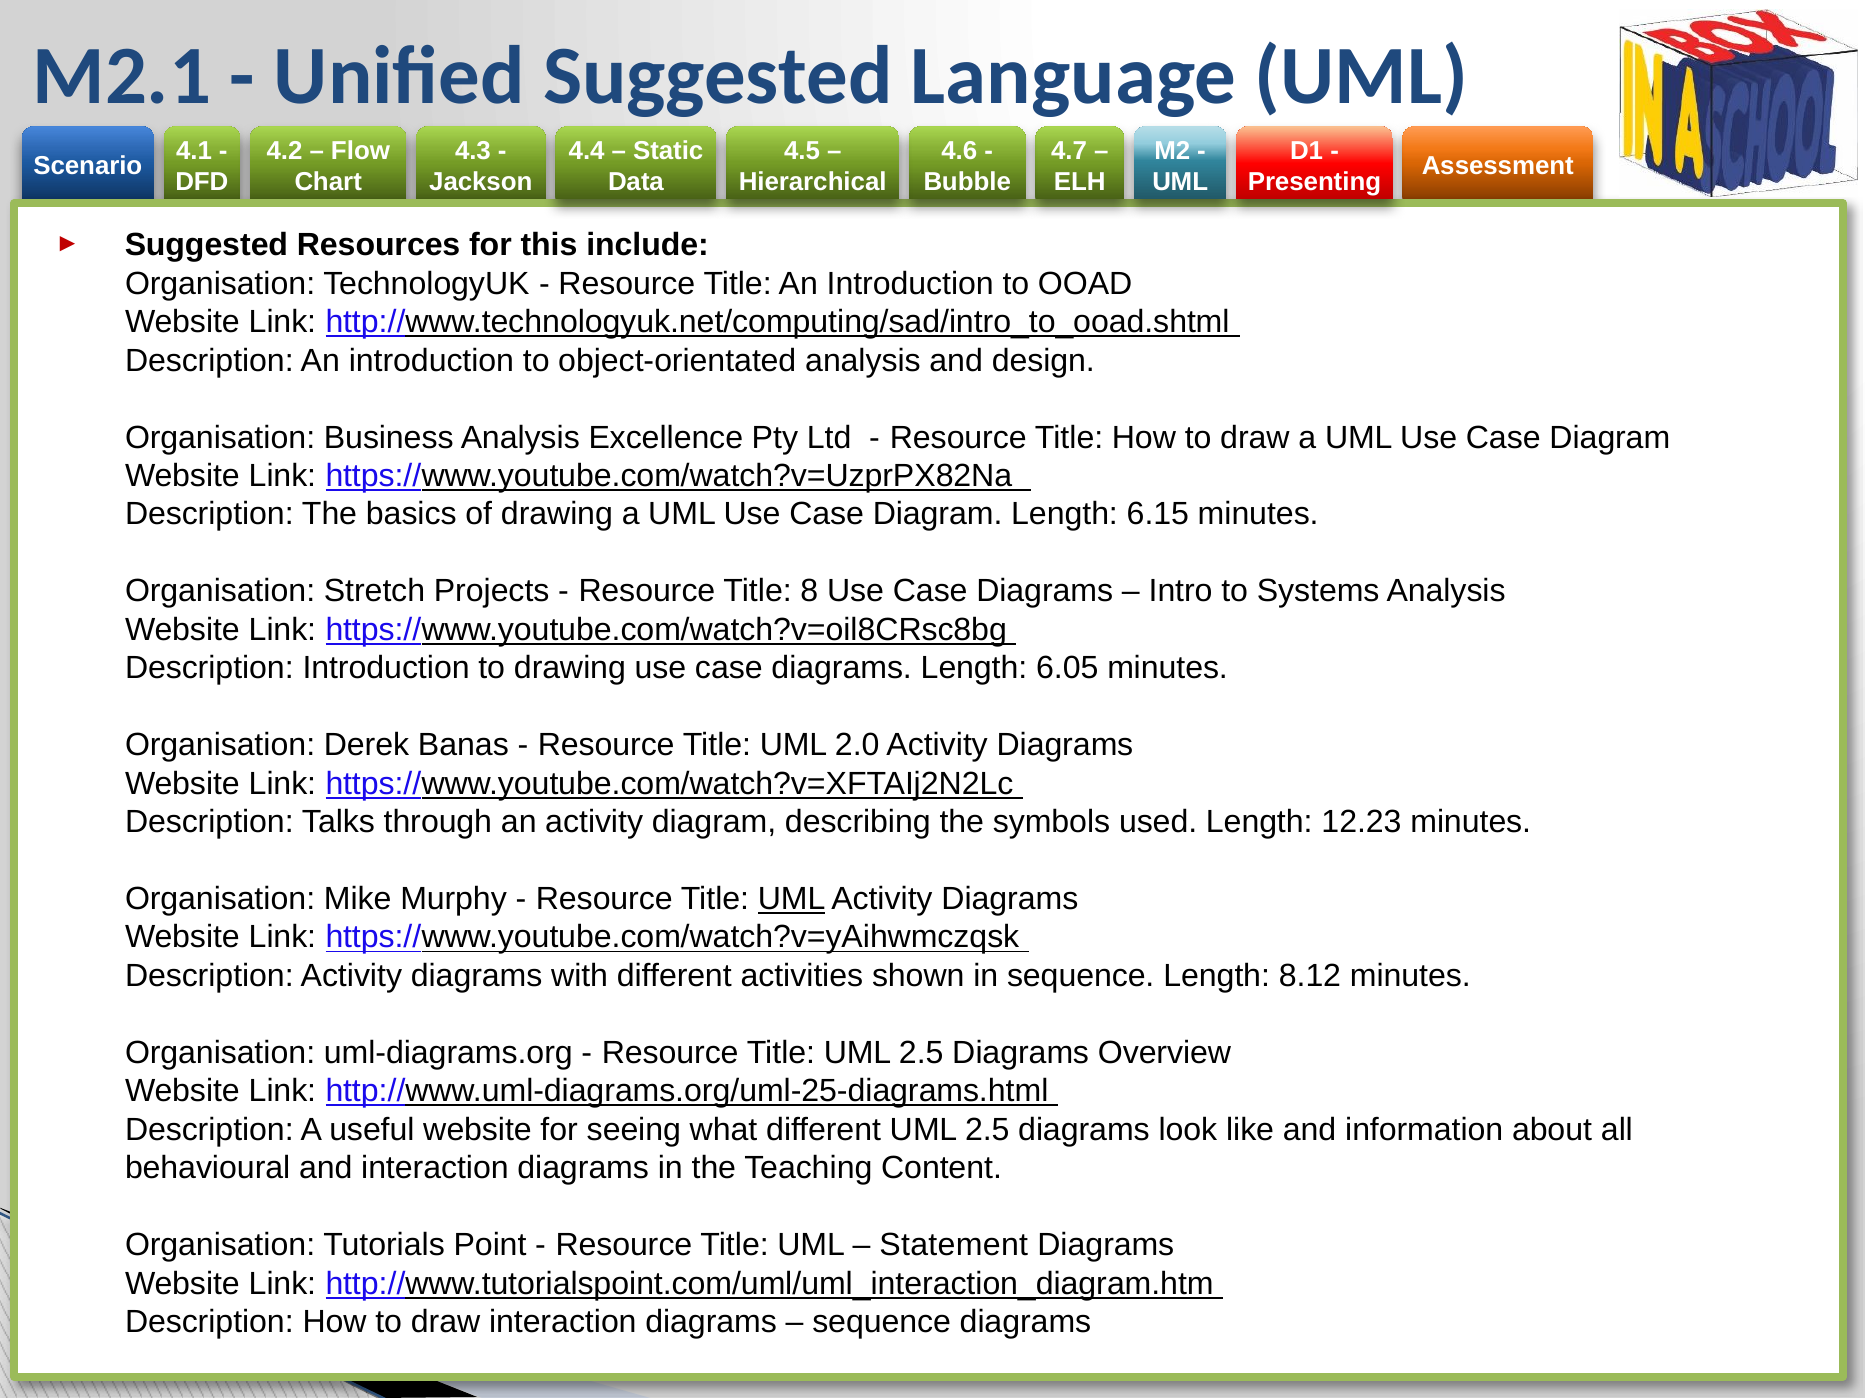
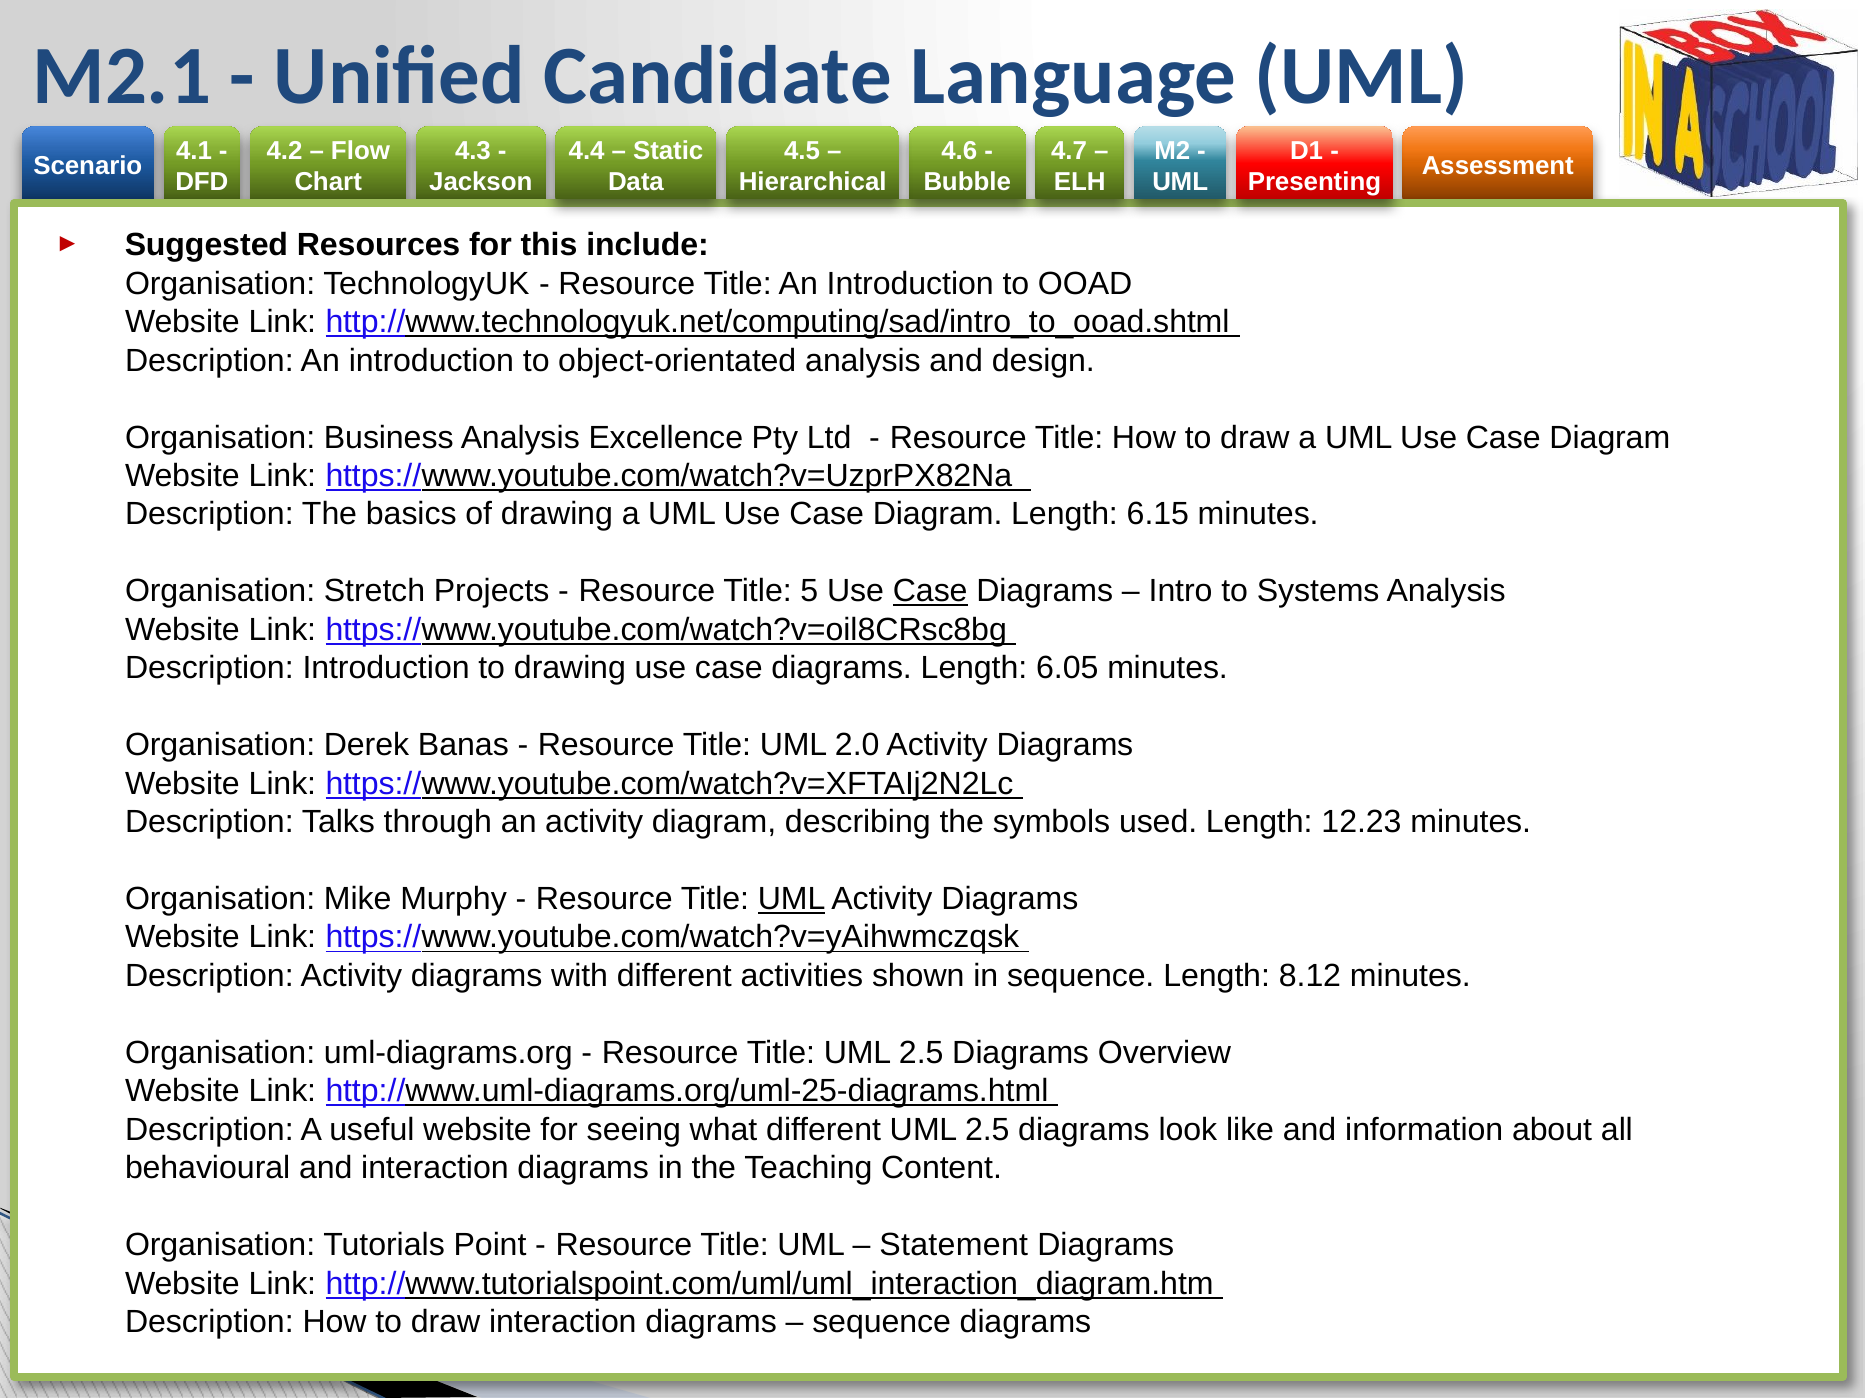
Unified Suggested: Suggested -> Candidate (718, 76)
8: 8 -> 5 (809, 592)
Case underline: none -> present (930, 592)
